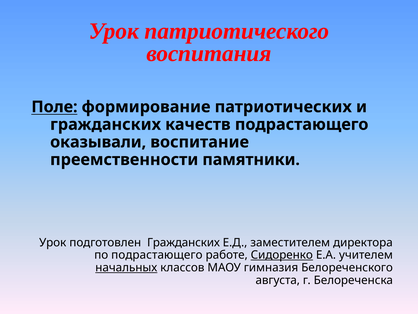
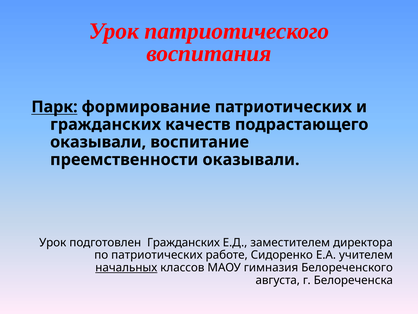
Поле: Поле -> Парк (54, 107)
преемственности памятники: памятники -> оказывали (251, 159)
по подрастающего: подрастающего -> патриотических (157, 255)
Сидоренко underline: present -> none (282, 255)
